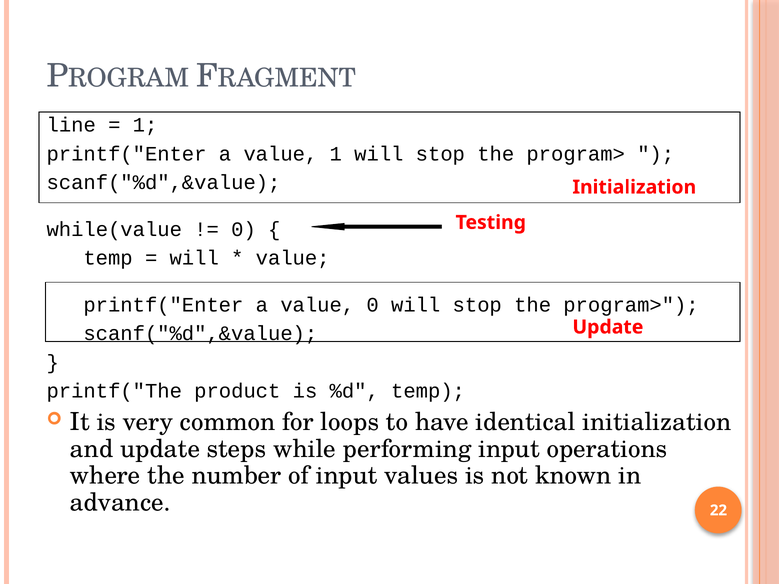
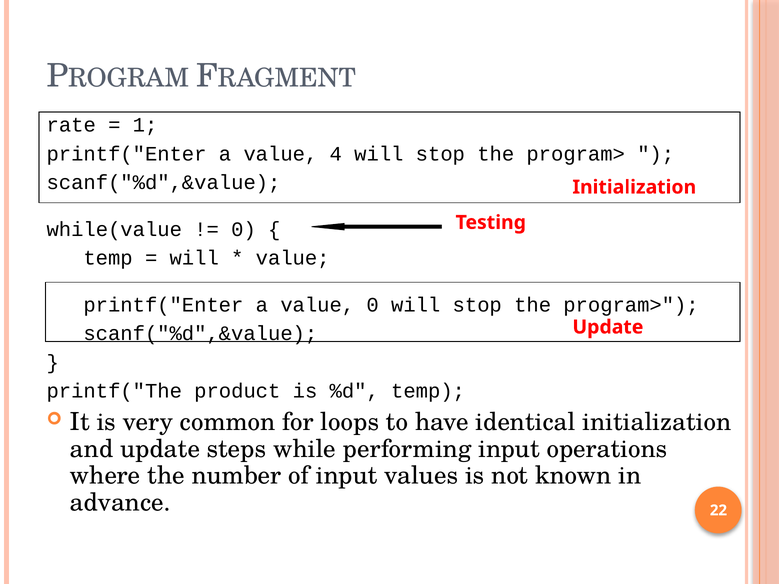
line: line -> rate (71, 125)
value 1: 1 -> 4 (336, 154)
